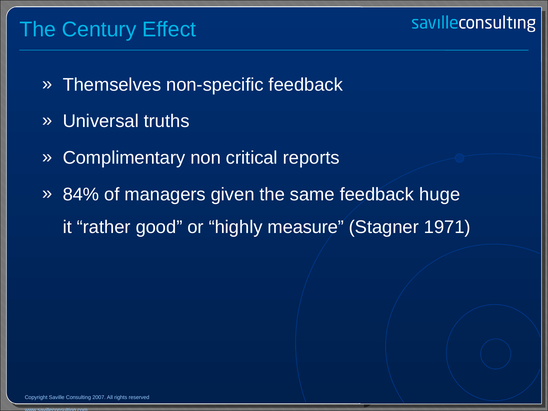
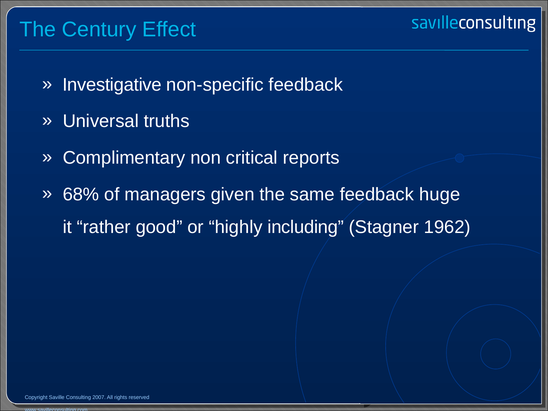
Themselves: Themselves -> Investigative (112, 85)
84%: 84% -> 68% (81, 194)
measure: measure -> including (306, 227)
1971: 1971 -> 1962 (447, 227)
